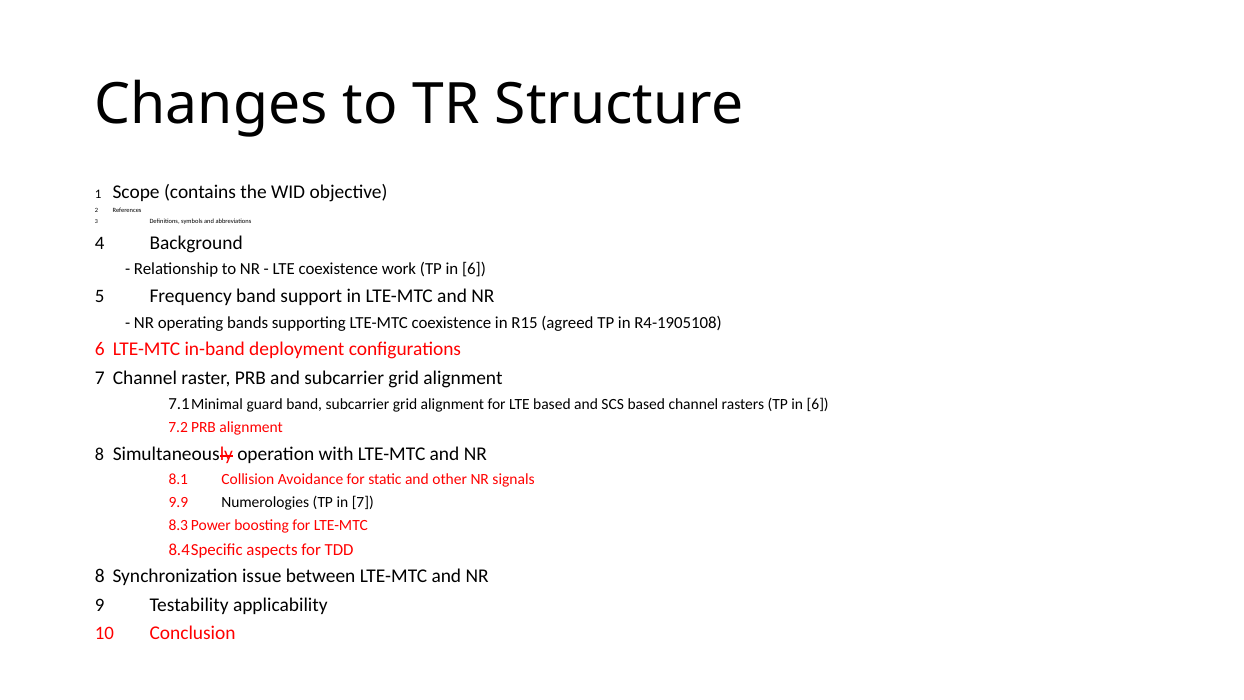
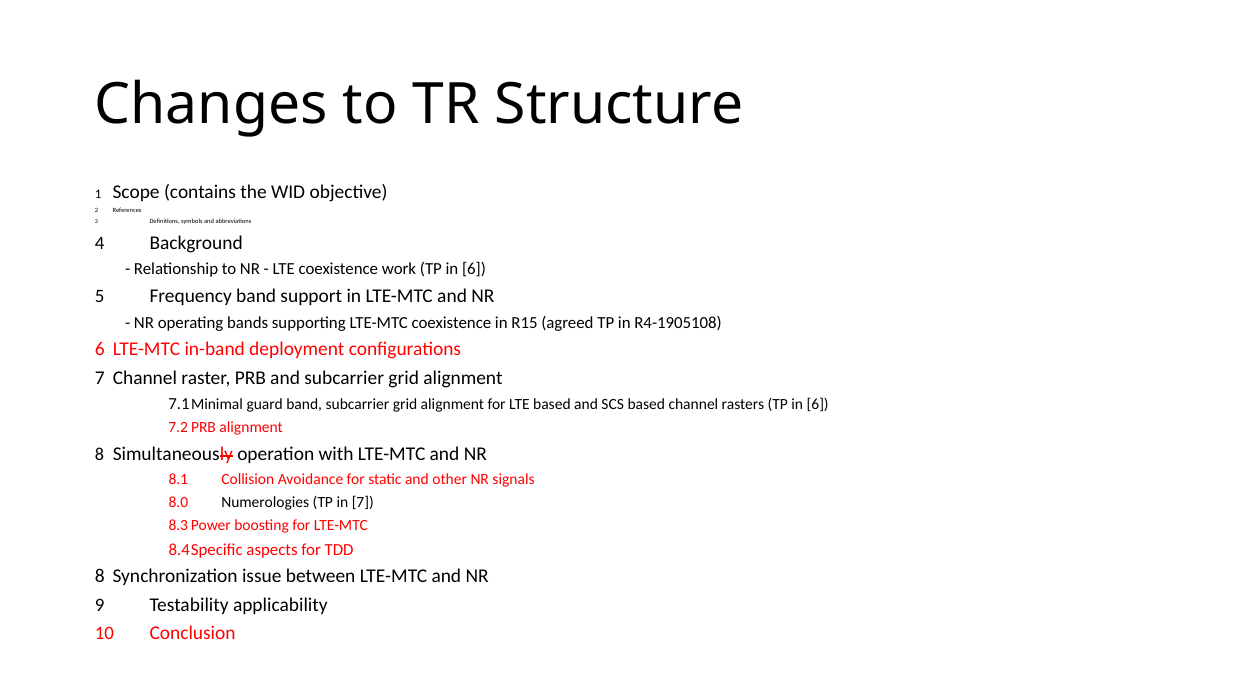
9.9: 9.9 -> 8.0 (178, 502)
